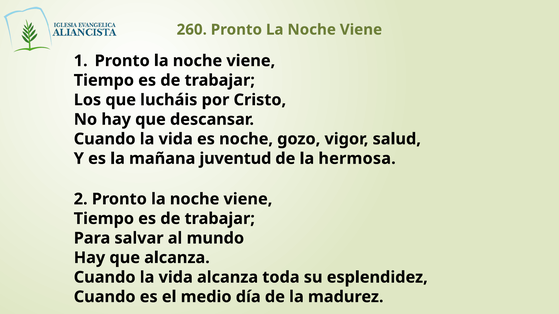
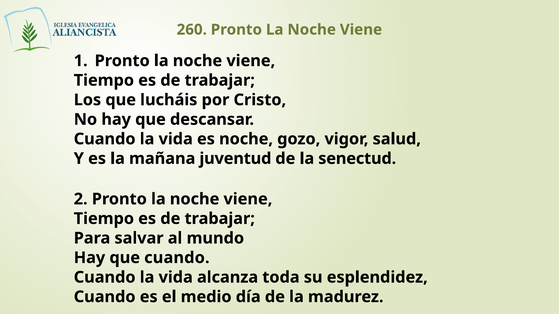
hermosa: hermosa -> senectud (357, 159)
que alcanza: alcanza -> cuando (177, 258)
